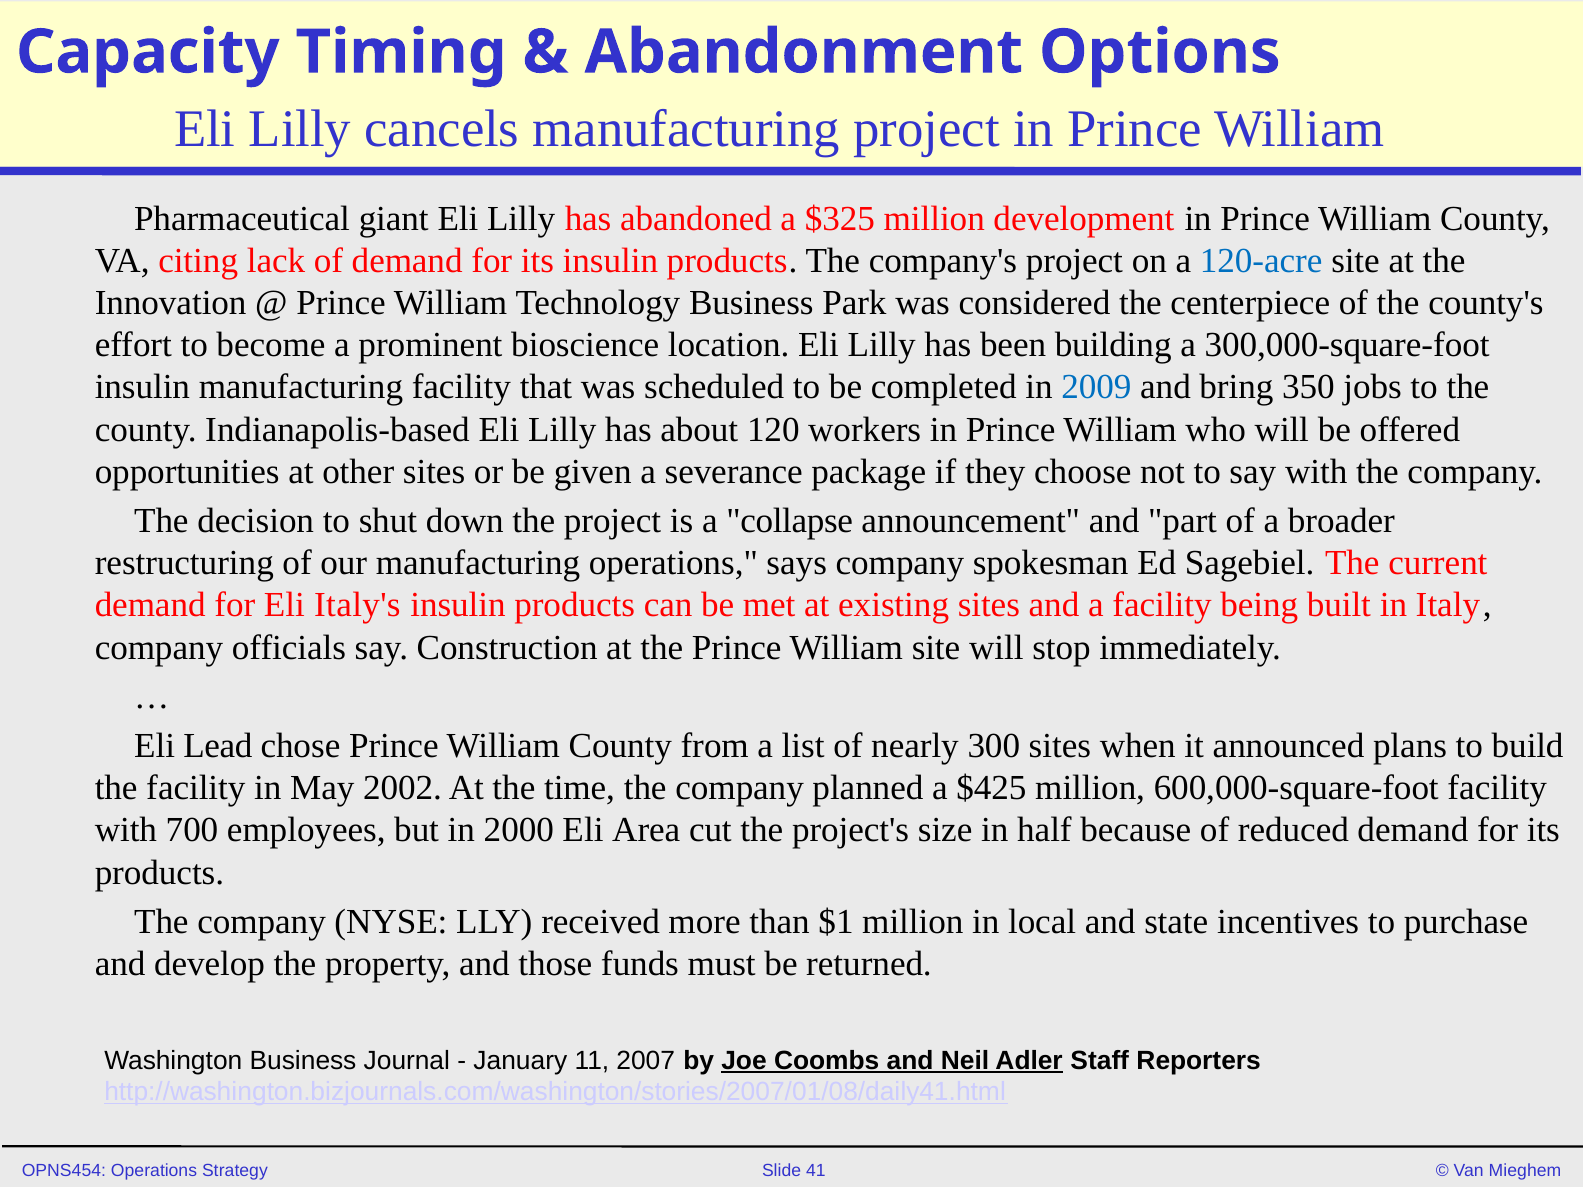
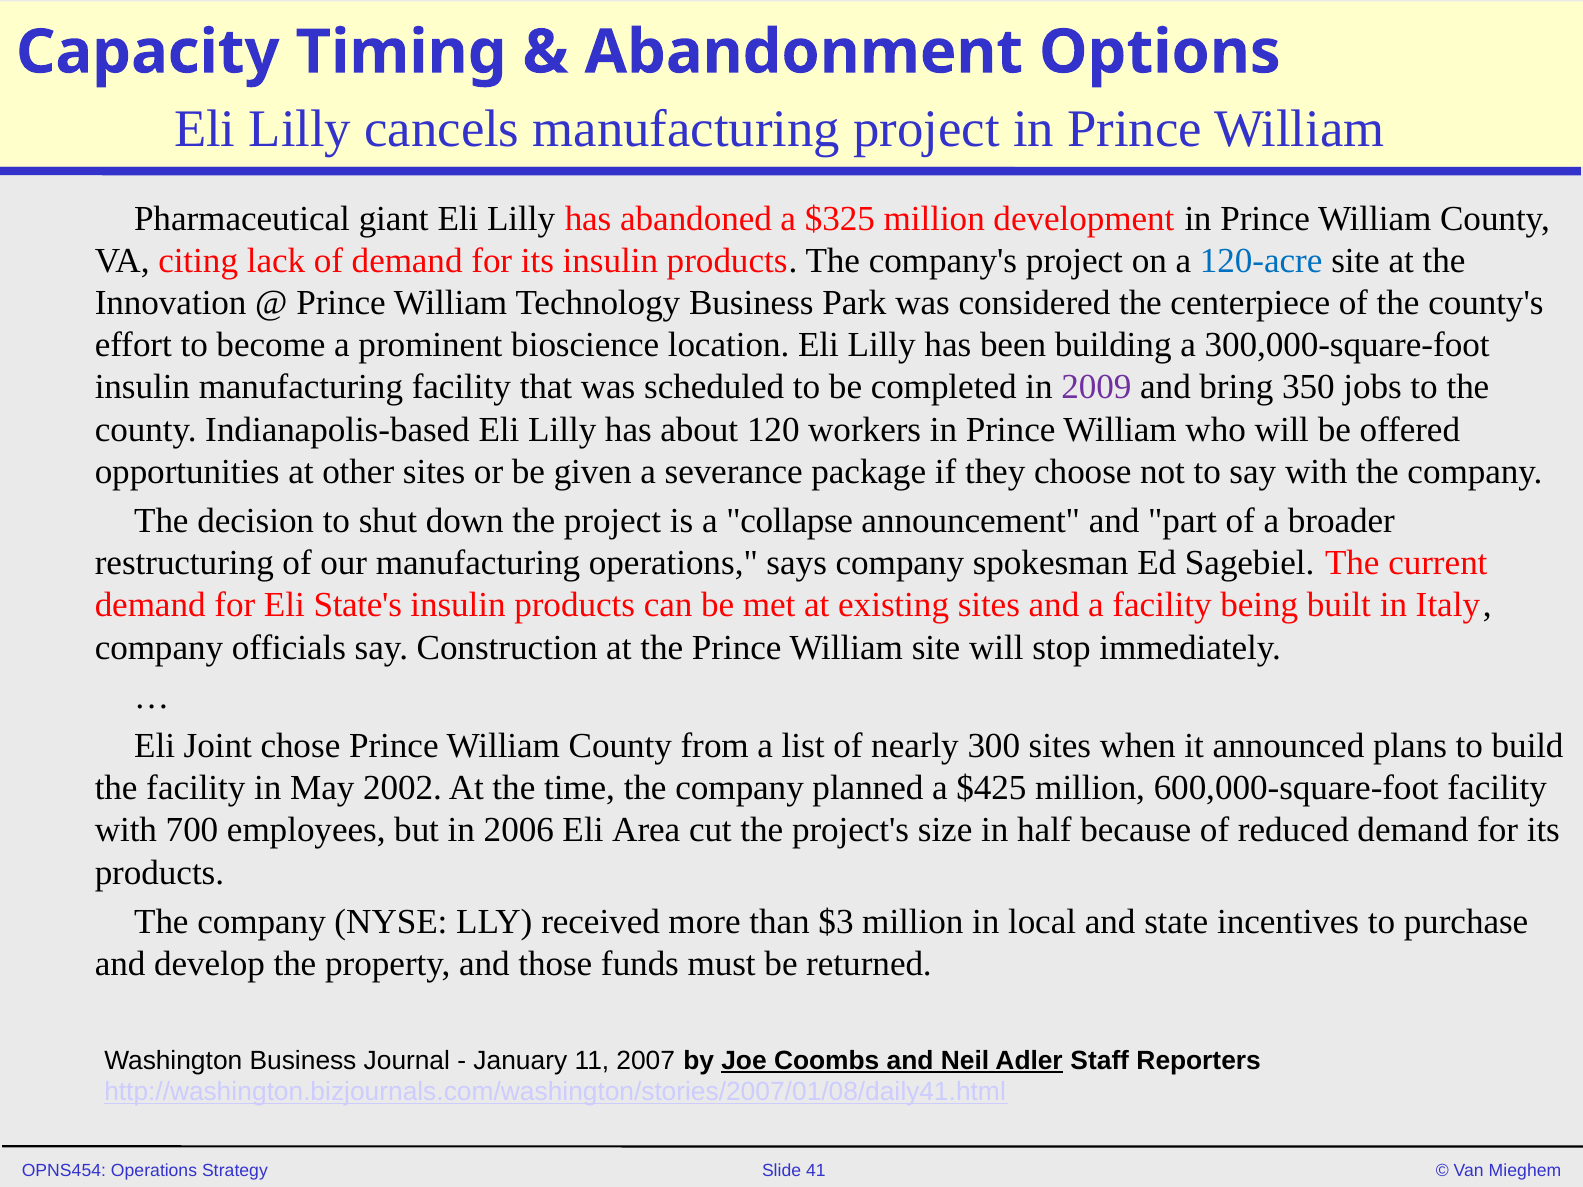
2009 colour: blue -> purple (1096, 387)
Italy's: Italy's -> State's (358, 605)
Lead: Lead -> Joint (218, 746)
2000: 2000 -> 2006 (519, 831)
$1: $1 -> $3 (836, 922)
